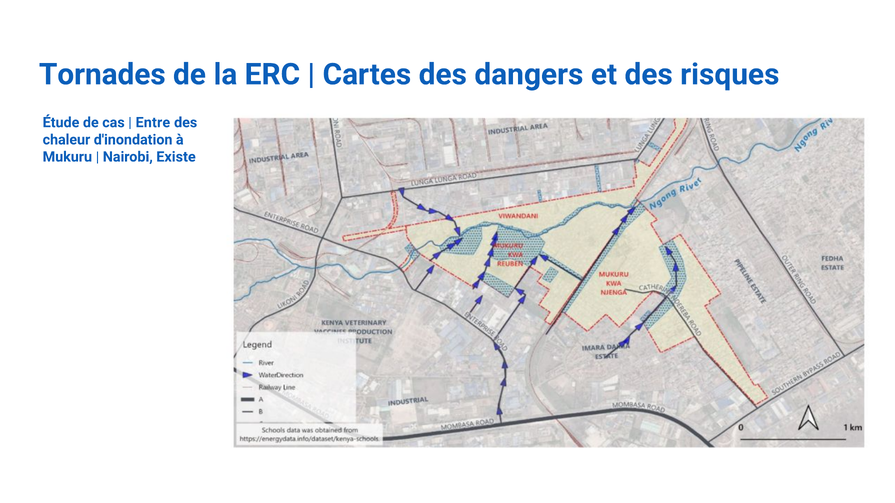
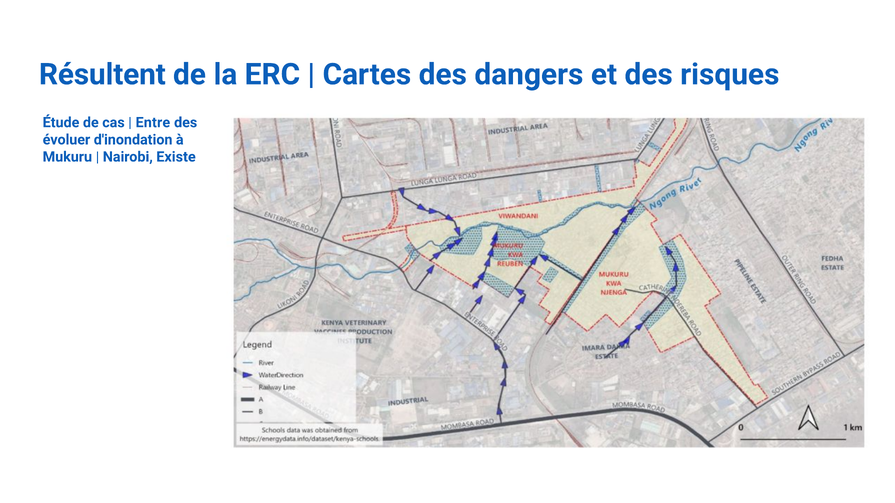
Tornades: Tornades -> Résultent (102, 75)
chaleur: chaleur -> évoluer (66, 140)
